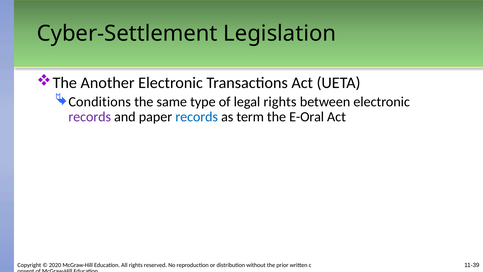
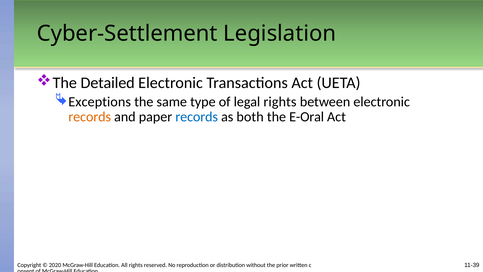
Another: Another -> Detailed (108, 83)
Conditions: Conditions -> Exceptions (100, 102)
records colour: purple -> orange (90, 117)
term: term -> both (250, 117)
